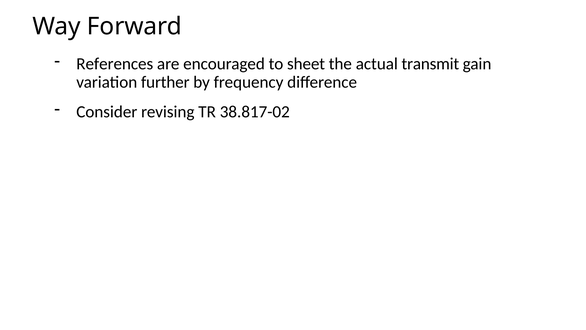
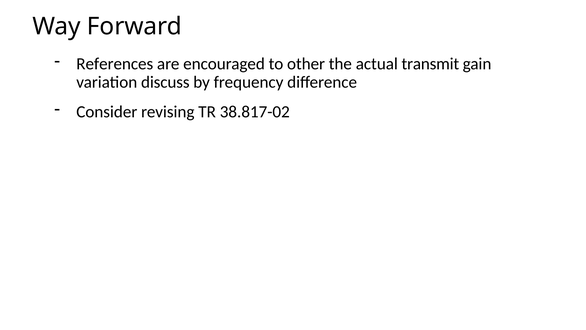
sheet: sheet -> other (306, 64)
further: further -> discuss (165, 82)
